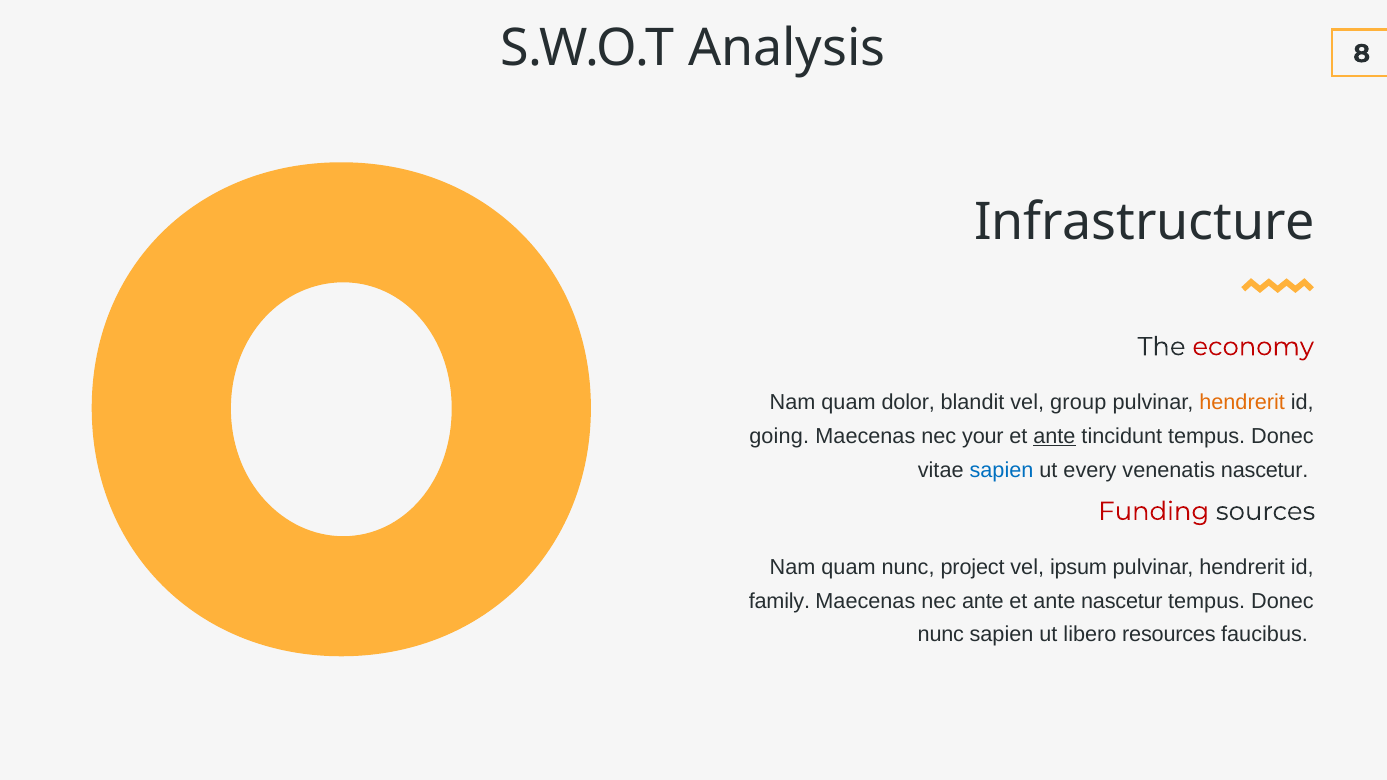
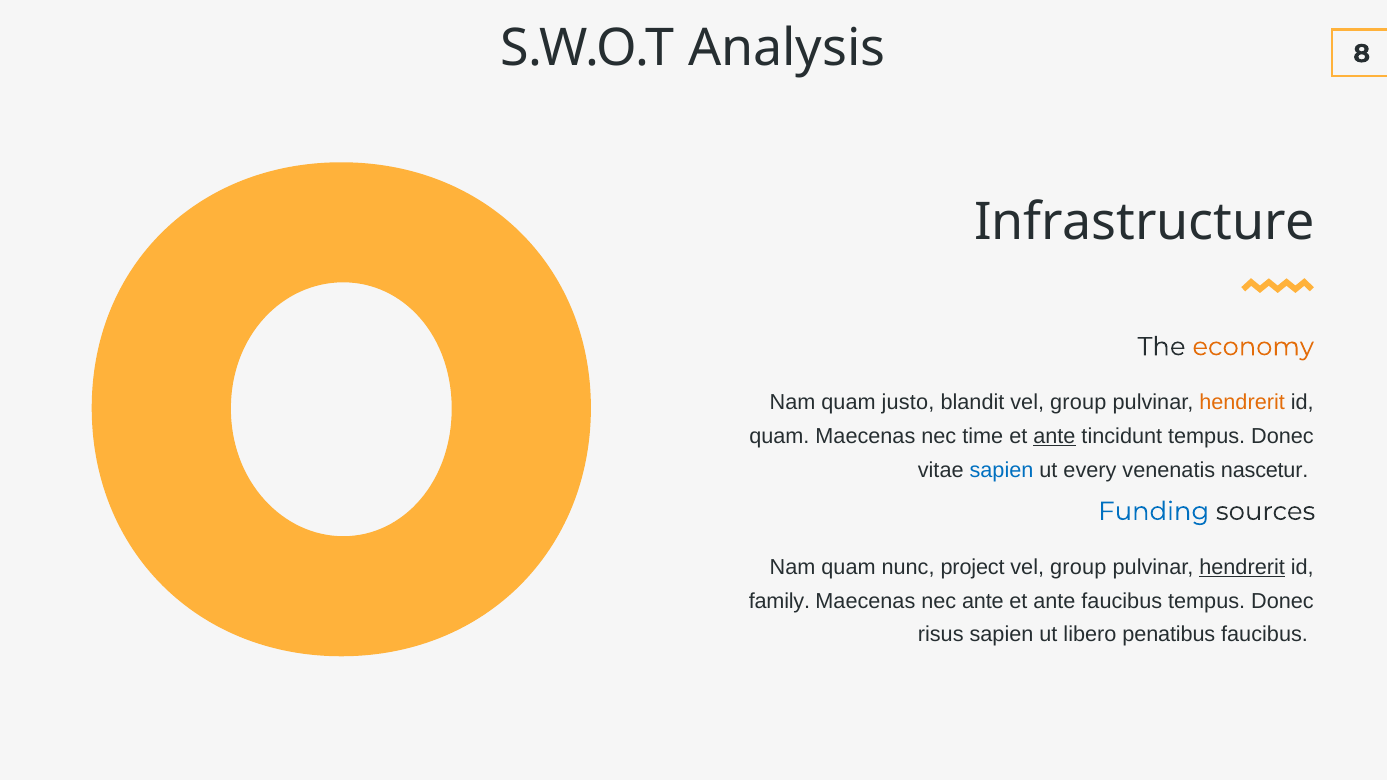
economy colour: red -> orange (1253, 347)
dolor: dolor -> justo (908, 403)
going: going -> quam (779, 436)
your: your -> time (983, 436)
Funding colour: red -> blue (1154, 511)
ipsum: ipsum -> group (1078, 567)
hendrerit underline: none -> present (1242, 567)
ante nascetur: nascetur -> faucibus (1122, 601)
nunc: nunc -> risus (941, 635)
resources: resources -> penatibus (1169, 635)
